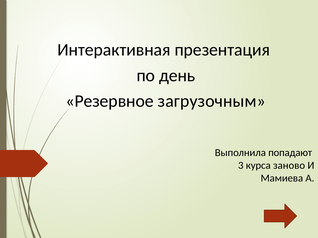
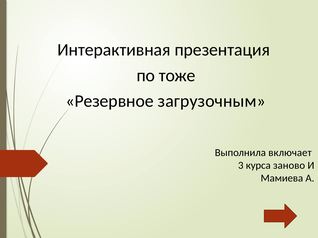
день: день -> тоже (177, 76)
попадают: попадают -> включает (290, 153)
